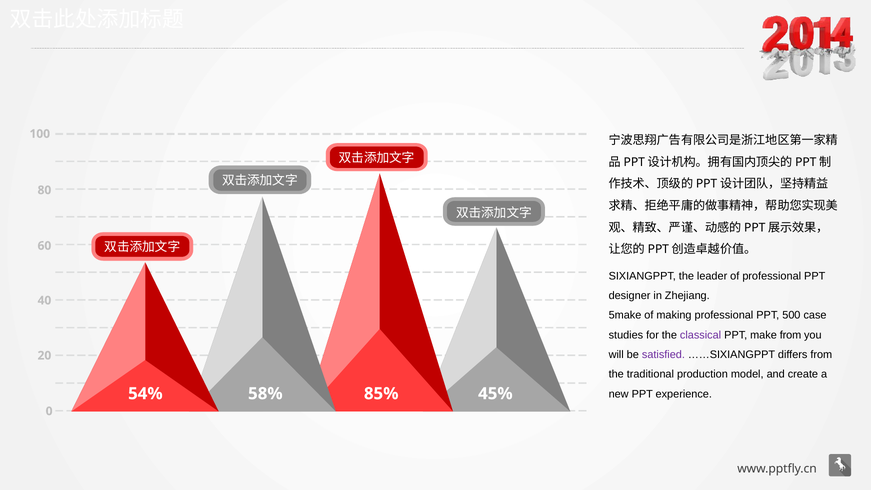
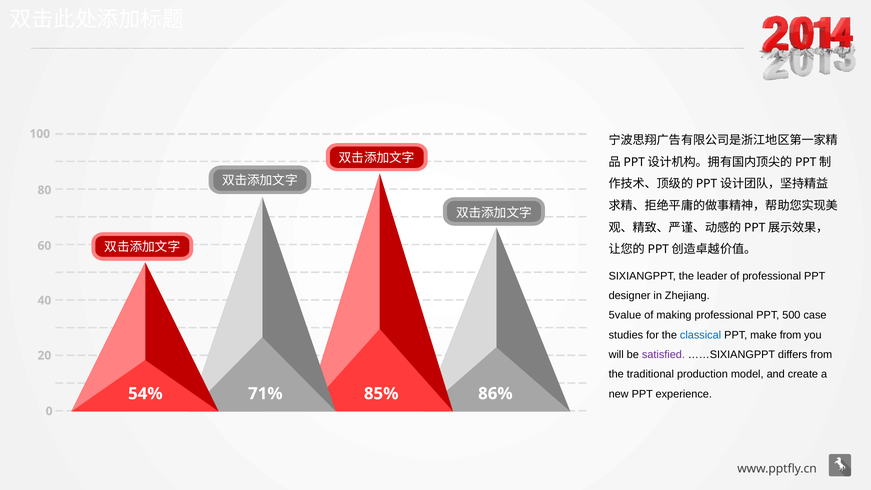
5make: 5make -> 5value (625, 315)
classical colour: purple -> blue (701, 335)
58%: 58% -> 71% (265, 394)
45%: 45% -> 86% (495, 394)
